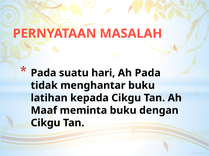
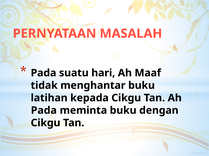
Ah Pada: Pada -> Maaf (148, 73)
Maaf: Maaf -> Pada (44, 111)
